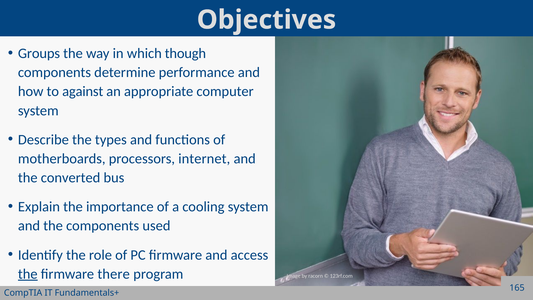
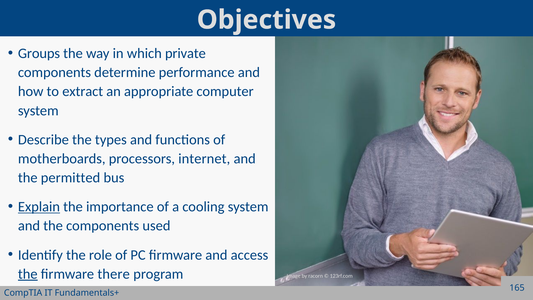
though: though -> private (185, 53)
against: against -> extract (83, 91)
converted: converted -> permitted (71, 178)
Explain underline: none -> present (39, 207)
